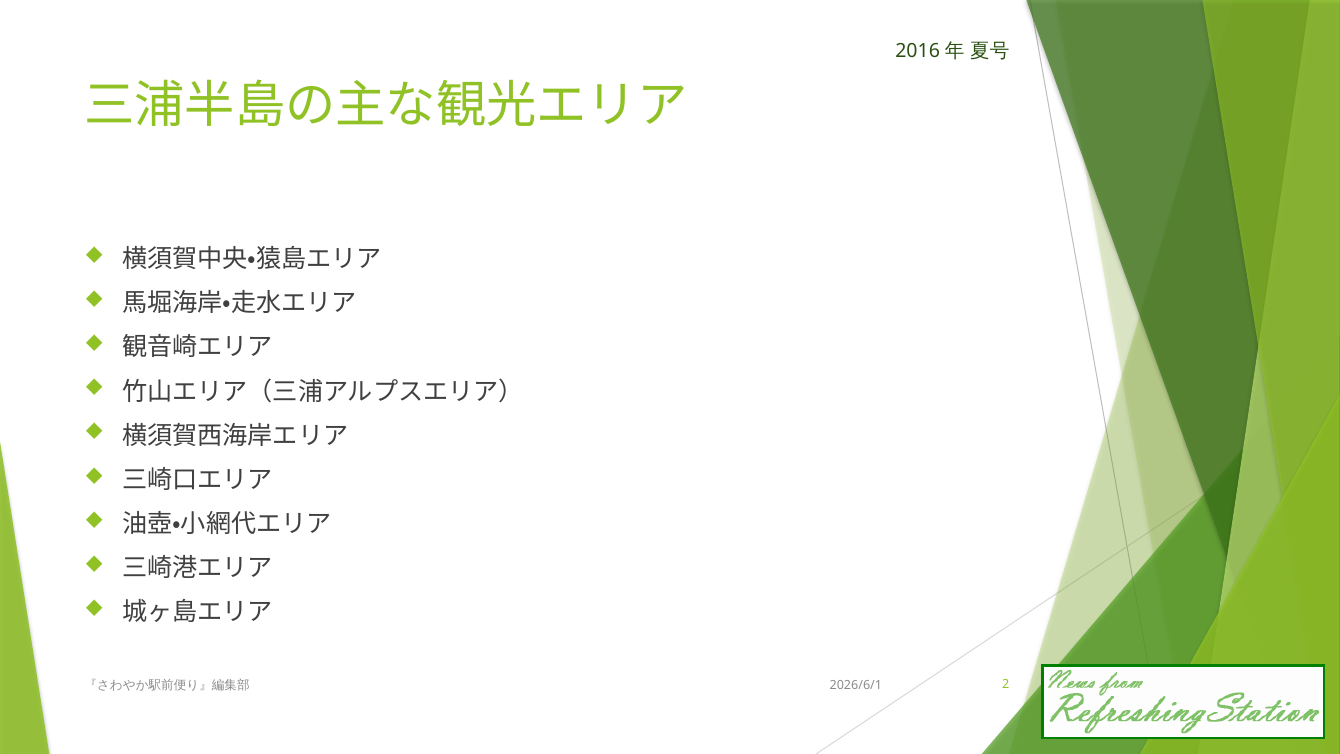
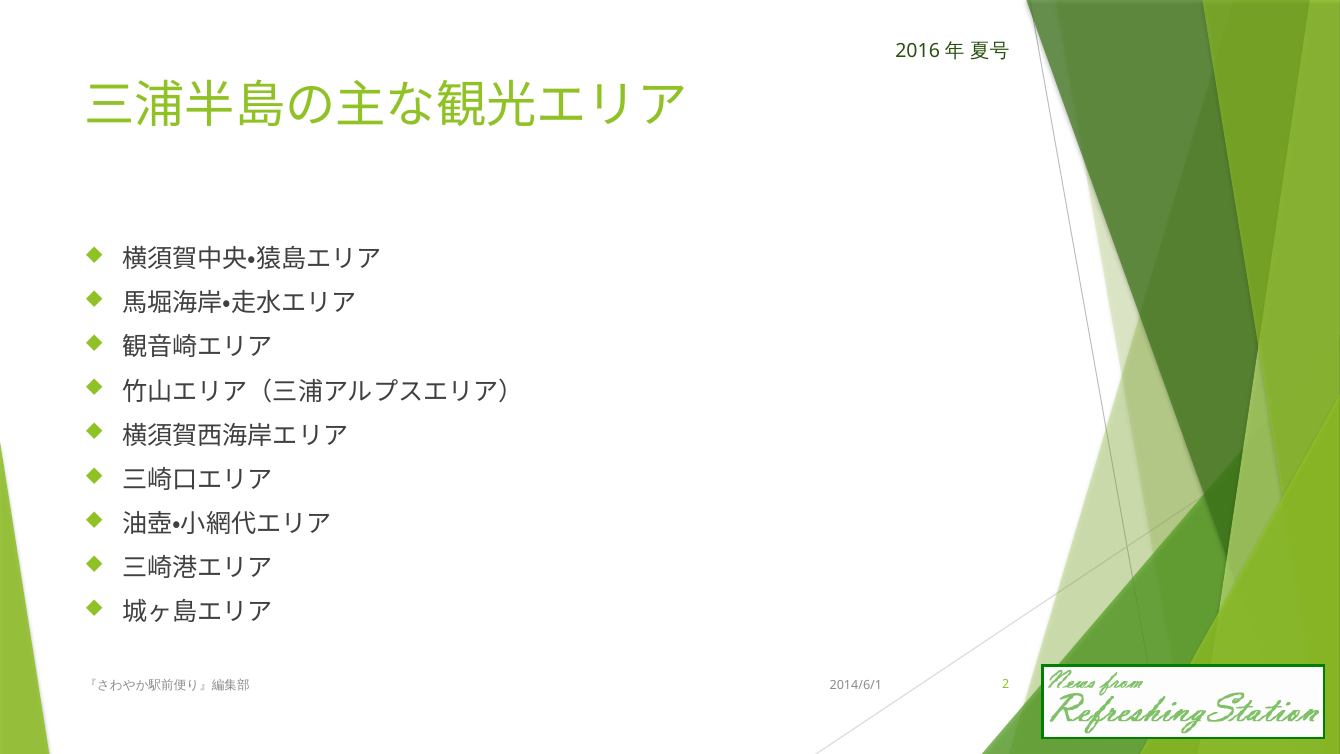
2026/6/1: 2026/6/1 -> 2014/6/1 (856, 685)
